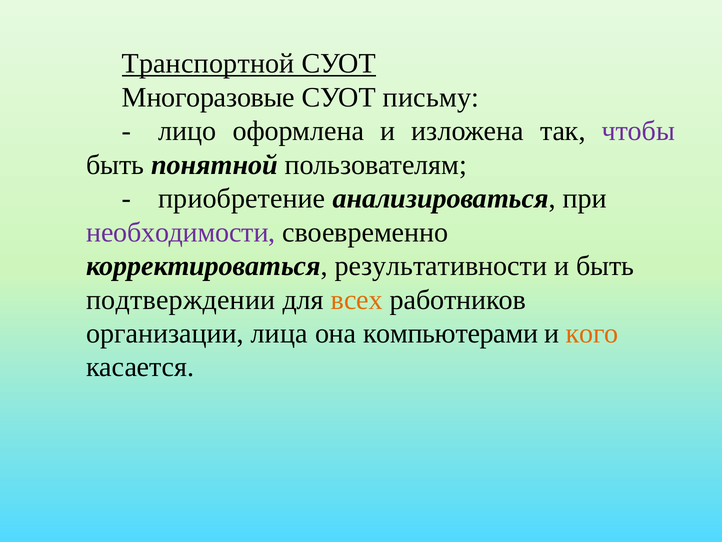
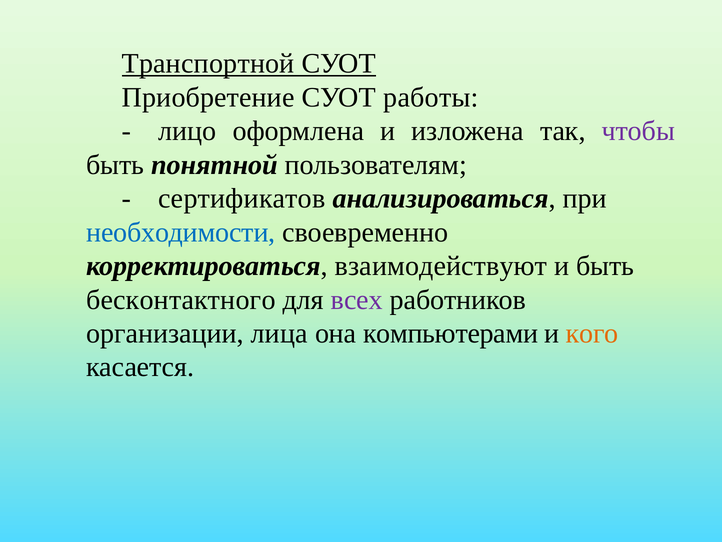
Многоразовые: Многоразовые -> Приобретение (208, 97)
письму: письму -> работы (431, 97)
приобретение: приобретение -> сертификатов (242, 198)
необходимости colour: purple -> blue (181, 232)
результативности: результативности -> взаимодействуют (441, 266)
подтверждении: подтверждении -> бесконтактного (181, 299)
всех colour: orange -> purple (357, 299)
